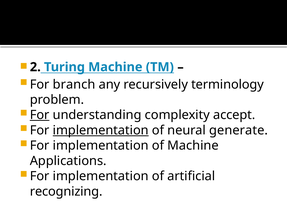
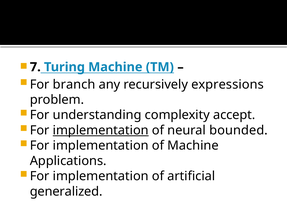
2: 2 -> 7 (35, 67)
terminology: terminology -> expressions (227, 85)
For underline: present -> none (40, 115)
generate: generate -> bounded (239, 130)
recognizing: recognizing -> generalized (66, 192)
